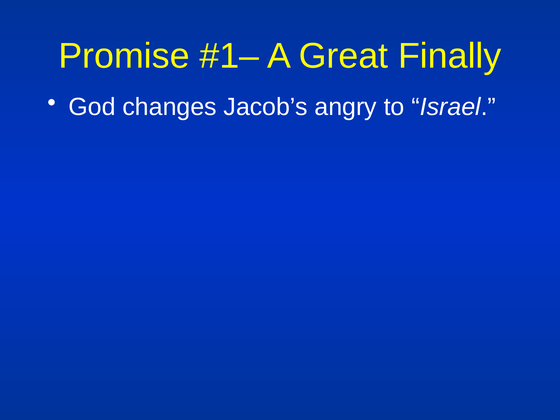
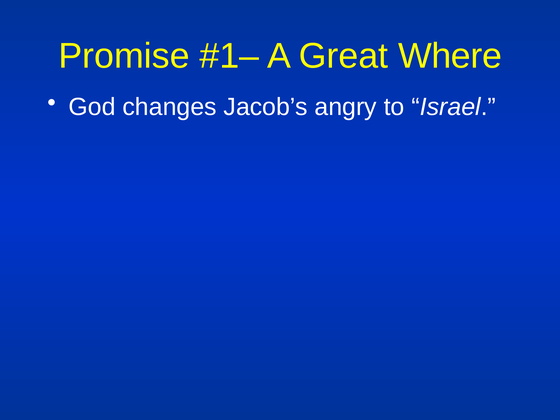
Finally: Finally -> Where (450, 56)
